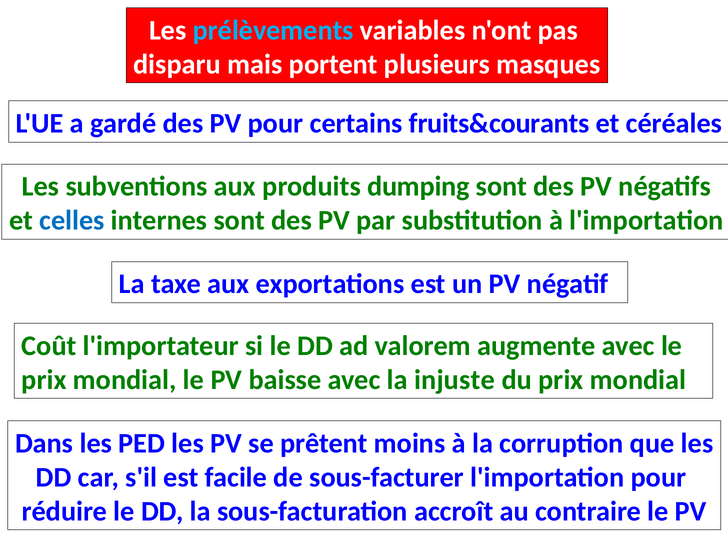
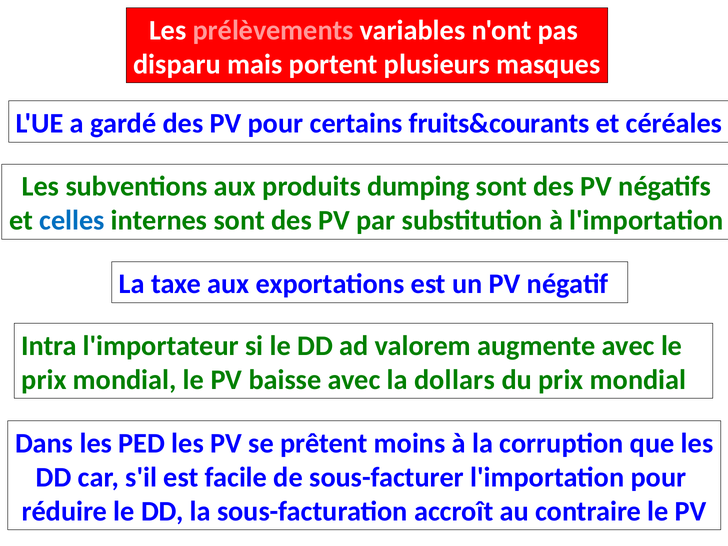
prélèvements colour: light blue -> pink (273, 30)
Coût: Coût -> Intra (49, 346)
injuste: injuste -> dollars (454, 380)
